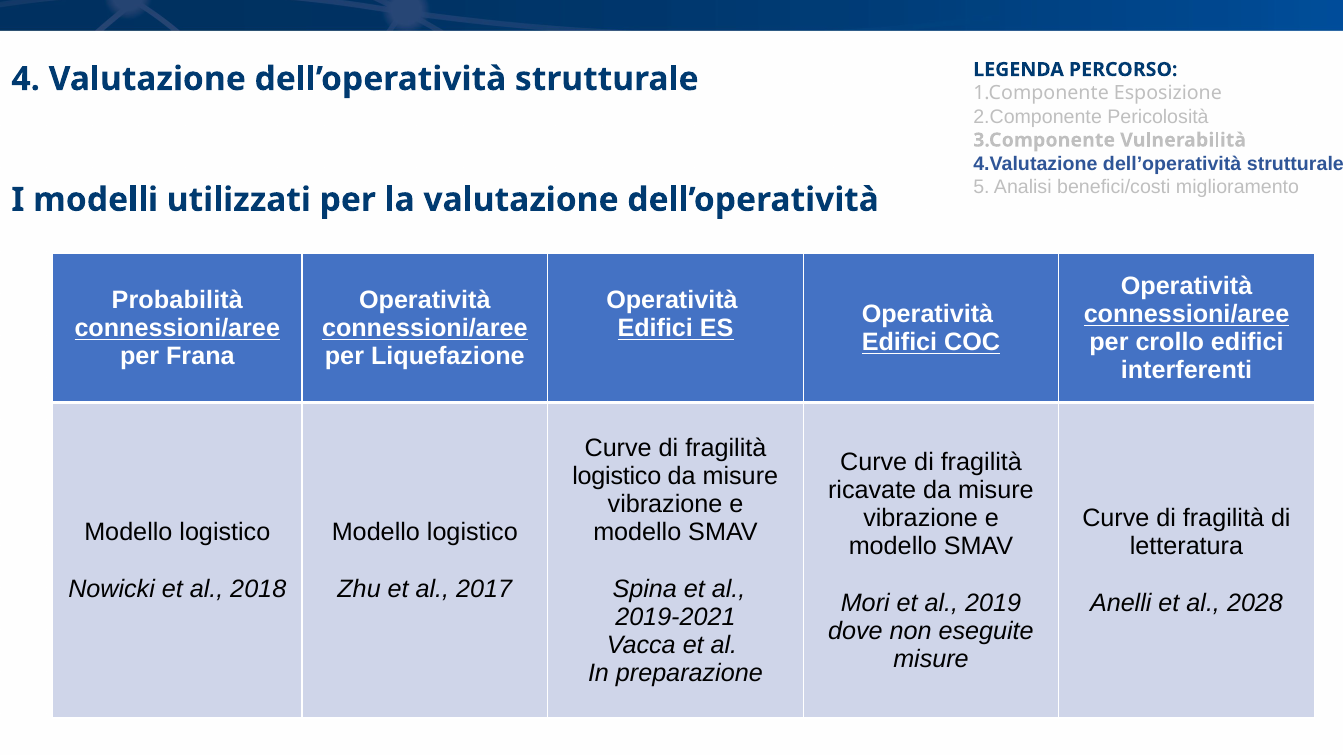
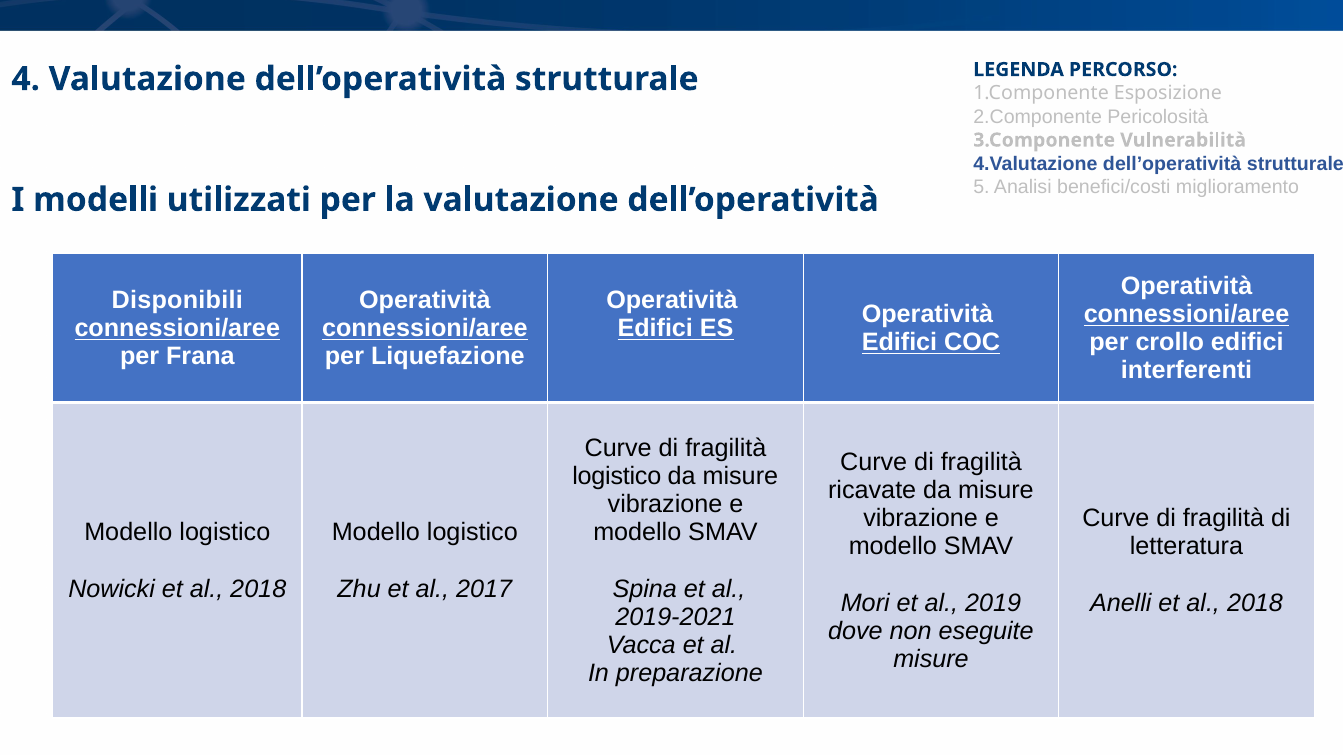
Probabilità: Probabilità -> Disponibili (177, 300)
Anelli et al 2028: 2028 -> 2018 (1255, 603)
